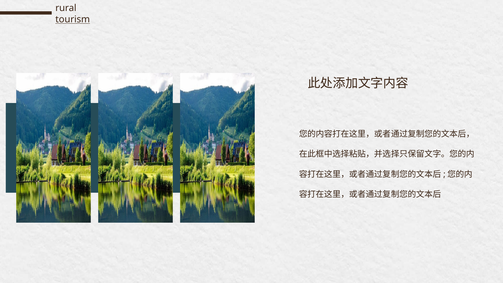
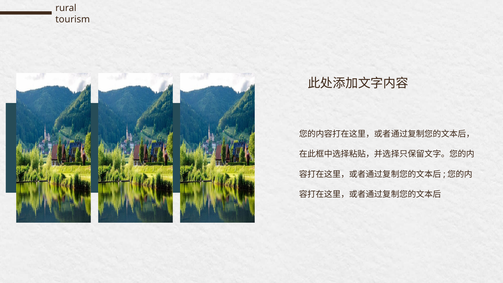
tourism underline: present -> none (73, 19)
